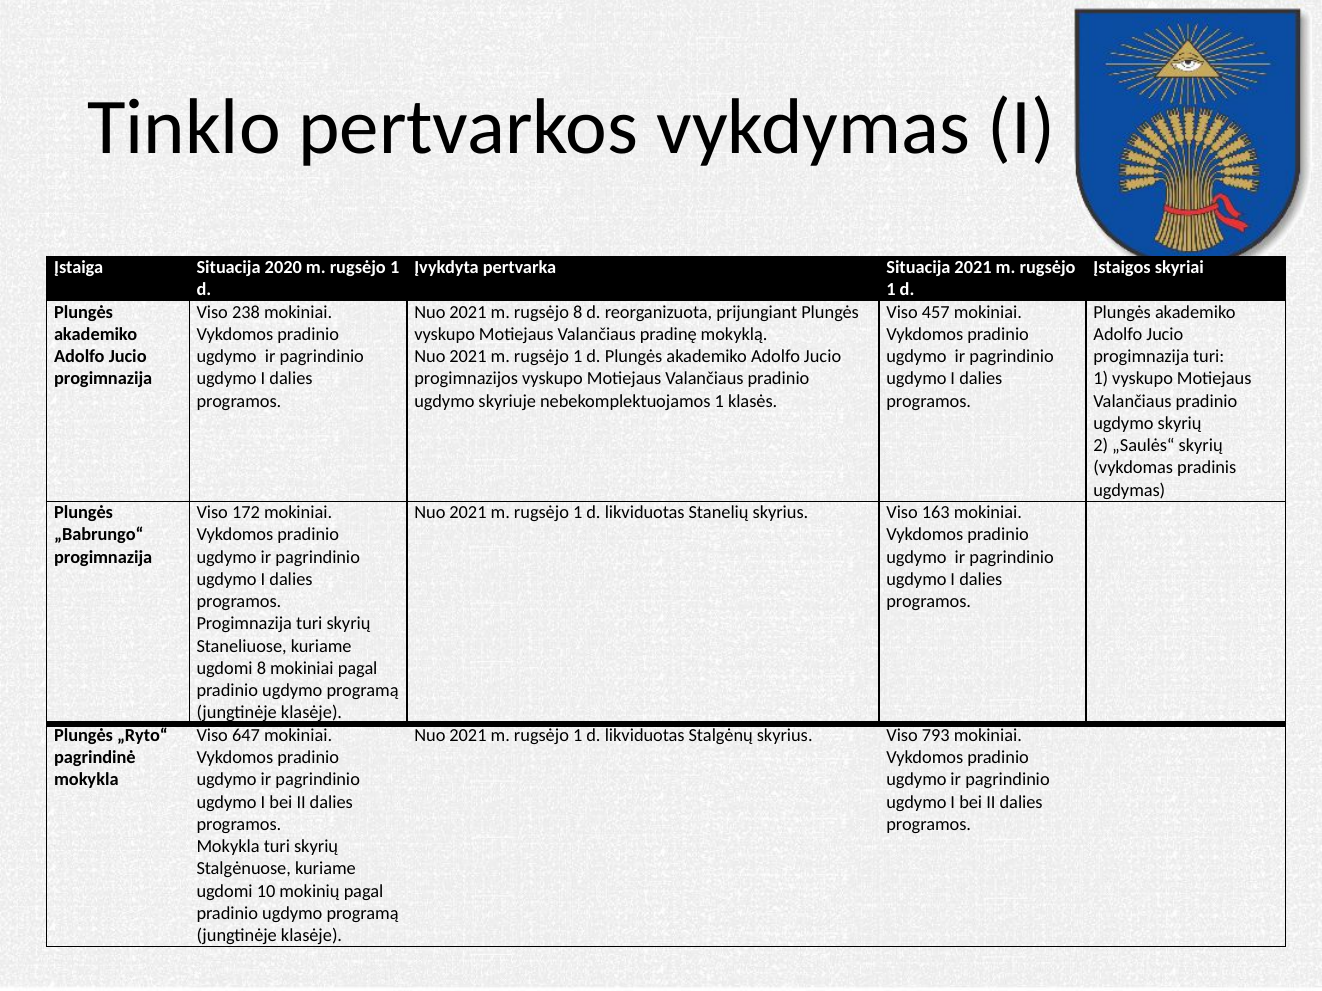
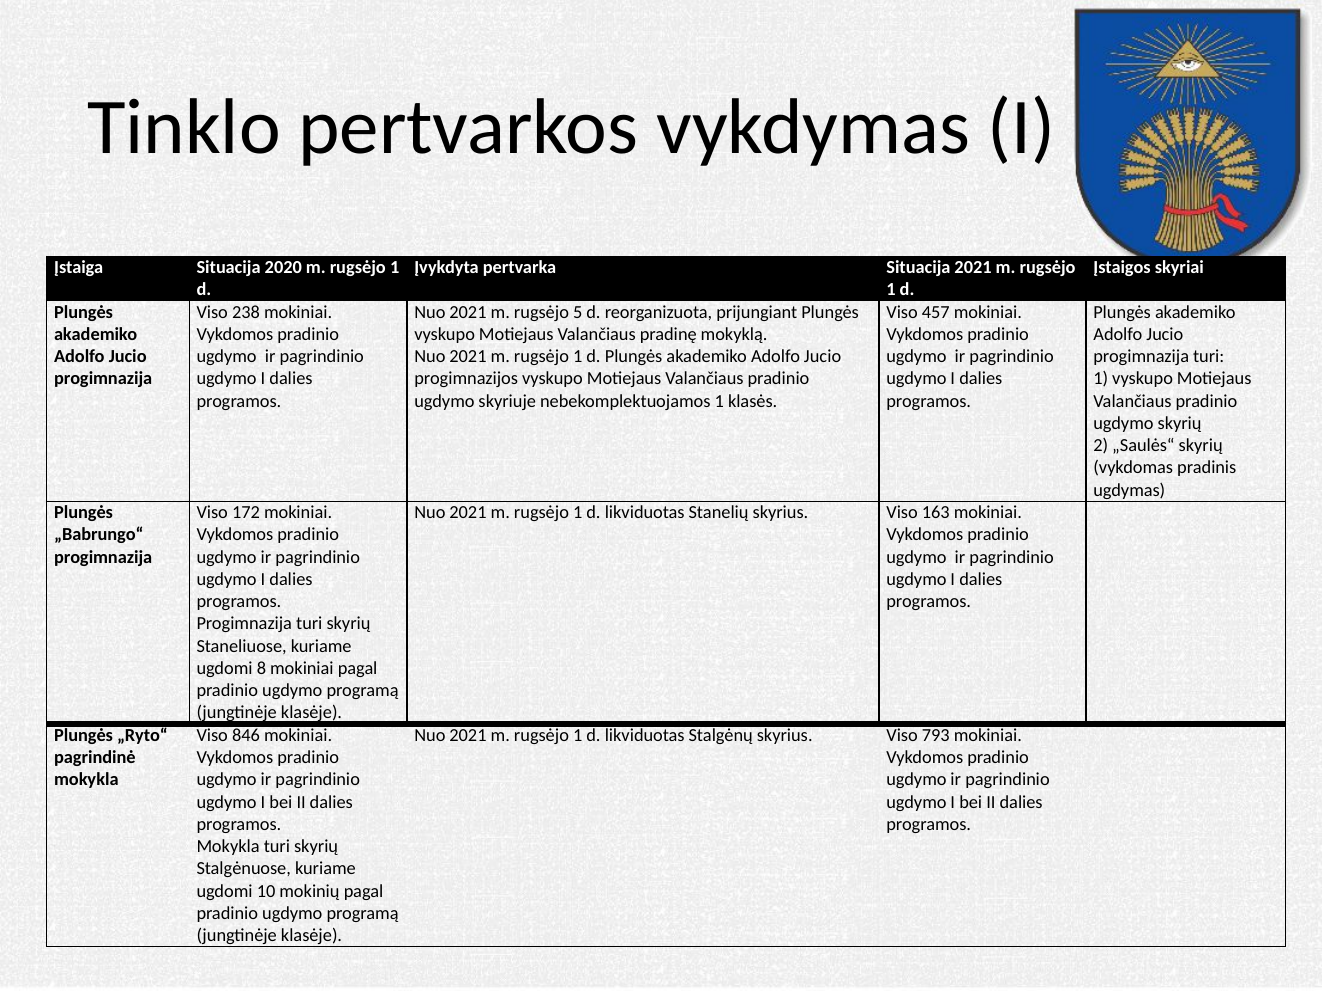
rugsėjo 8: 8 -> 5 (578, 312)
647: 647 -> 846 (246, 736)
